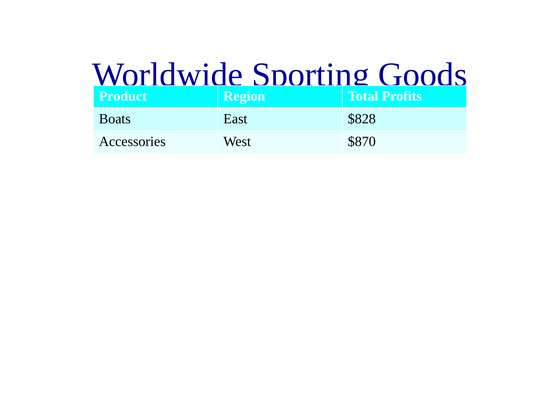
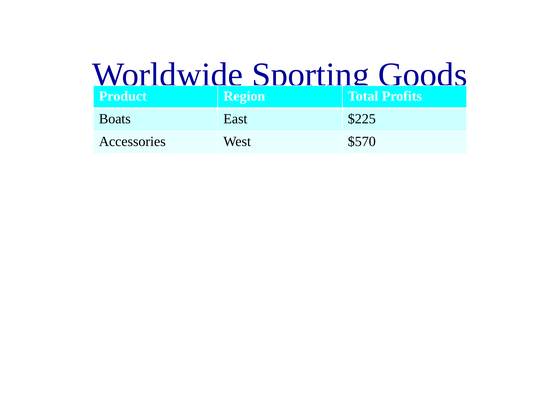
$828: $828 -> $225 (362, 119)
$870: $870 -> $570 (362, 142)
